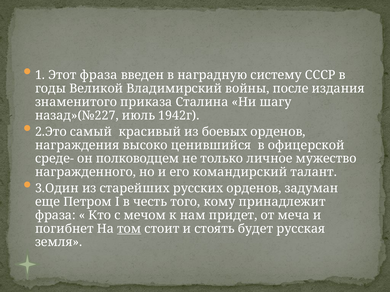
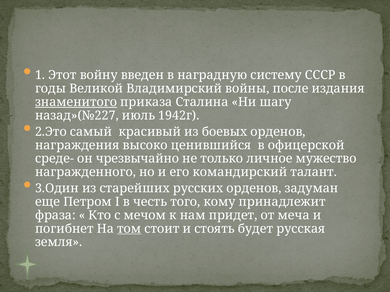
Этот фраза: фраза -> войну (99, 75)
знаменитого underline: none -> present (76, 102)
полководцем: полководцем -> чрезвычайно (138, 159)
